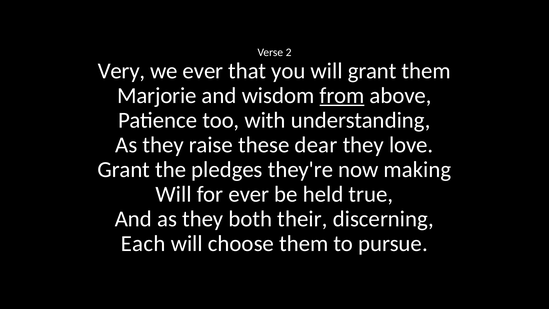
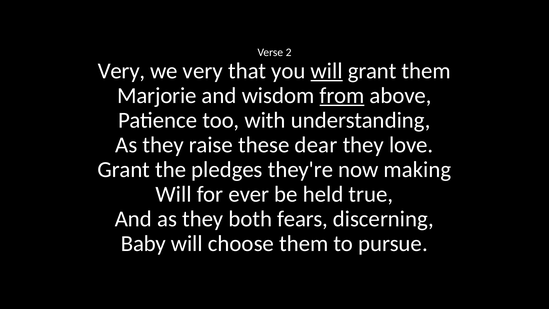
we ever: ever -> very (203, 71)
will underline: none -> present (327, 71)
their: their -> fears (303, 219)
Each: Each -> Baby (143, 244)
